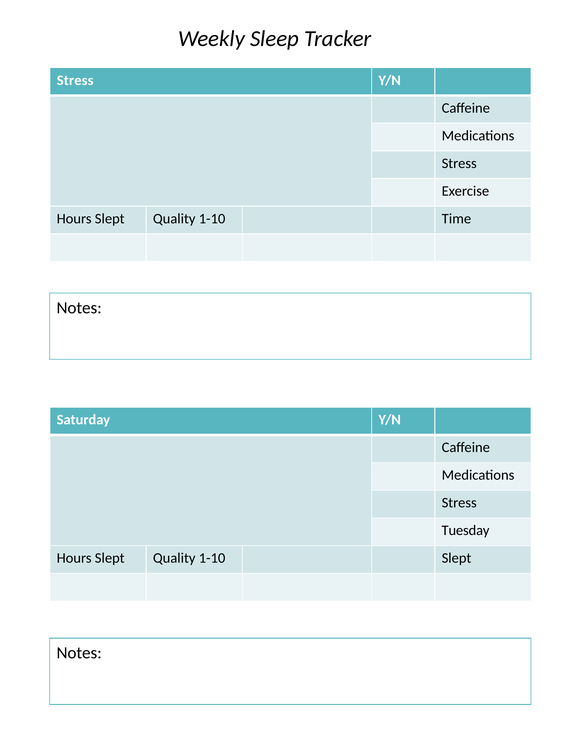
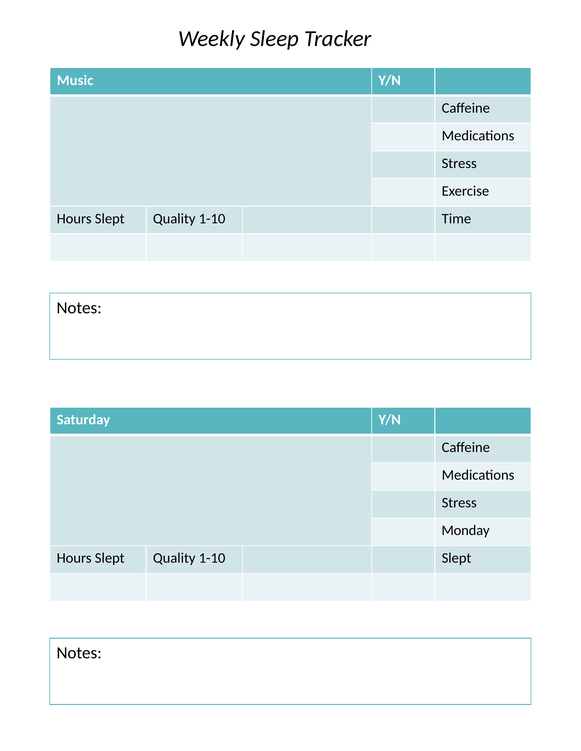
Stress: Stress -> Music (75, 80)
Tuesday: Tuesday -> Monday (466, 531)
